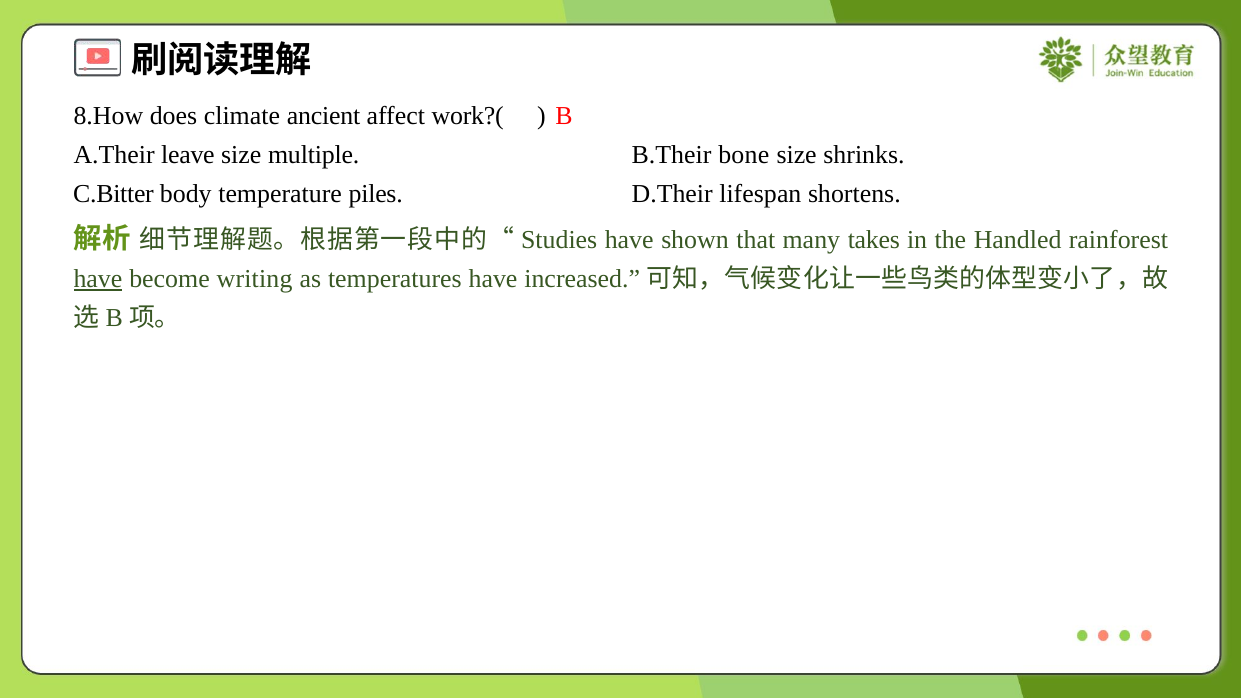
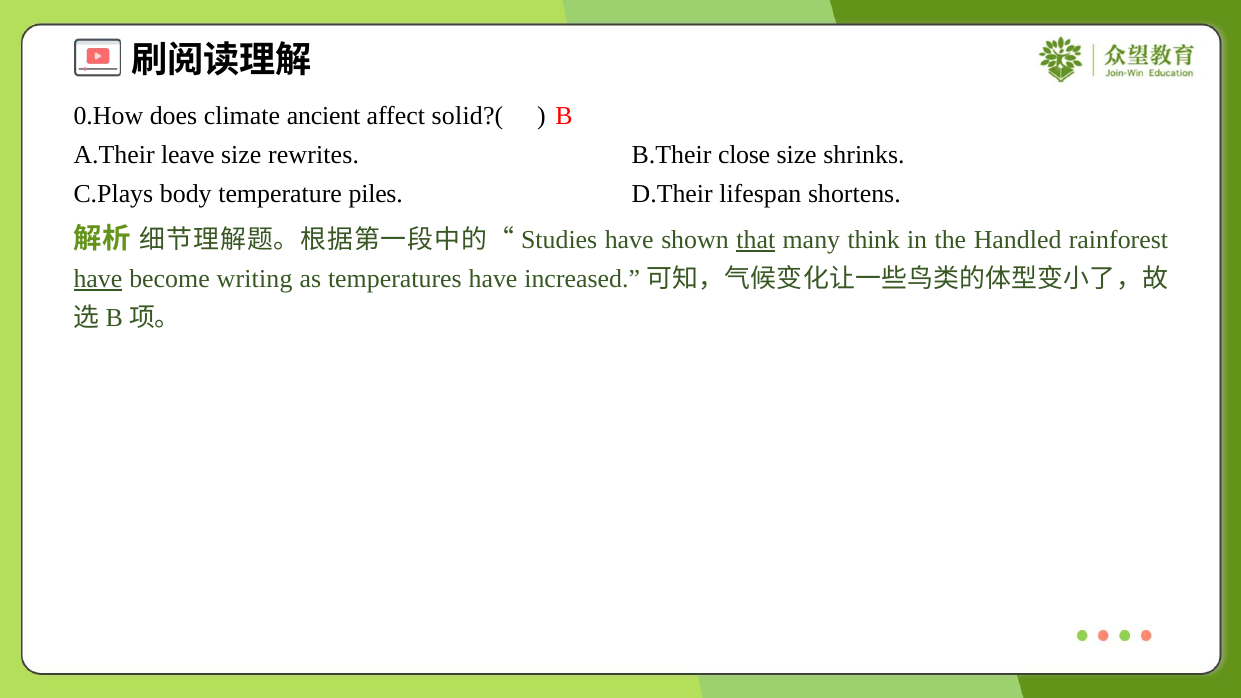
8.How: 8.How -> 0.How (108, 116)
work?(: work?( -> solid?( (468, 116)
multiple: multiple -> rewrites (314, 155)
bone: bone -> close (744, 155)
C.Bitter: C.Bitter -> C.Plays (113, 194)
that underline: none -> present (756, 240)
takes: takes -> think (874, 240)
